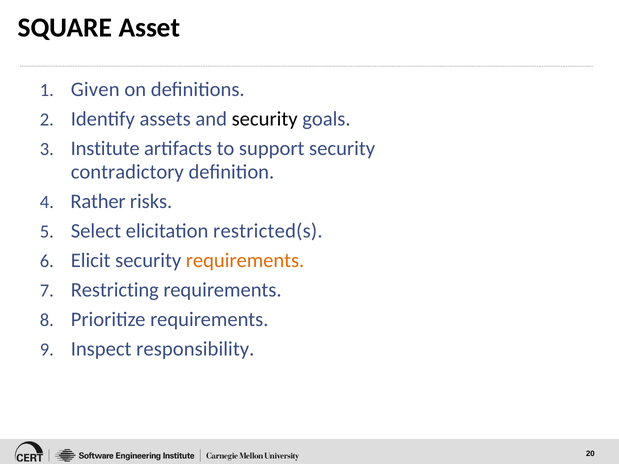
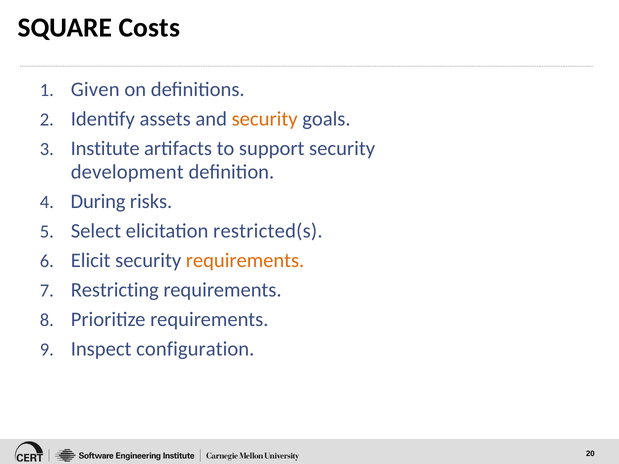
Asset: Asset -> Costs (149, 28)
security colour: black -> orange (265, 119)
contradictory: contradictory -> development (127, 172)
Rather: Rather -> During (98, 202)
responsibility: responsibility -> configuration (195, 349)
